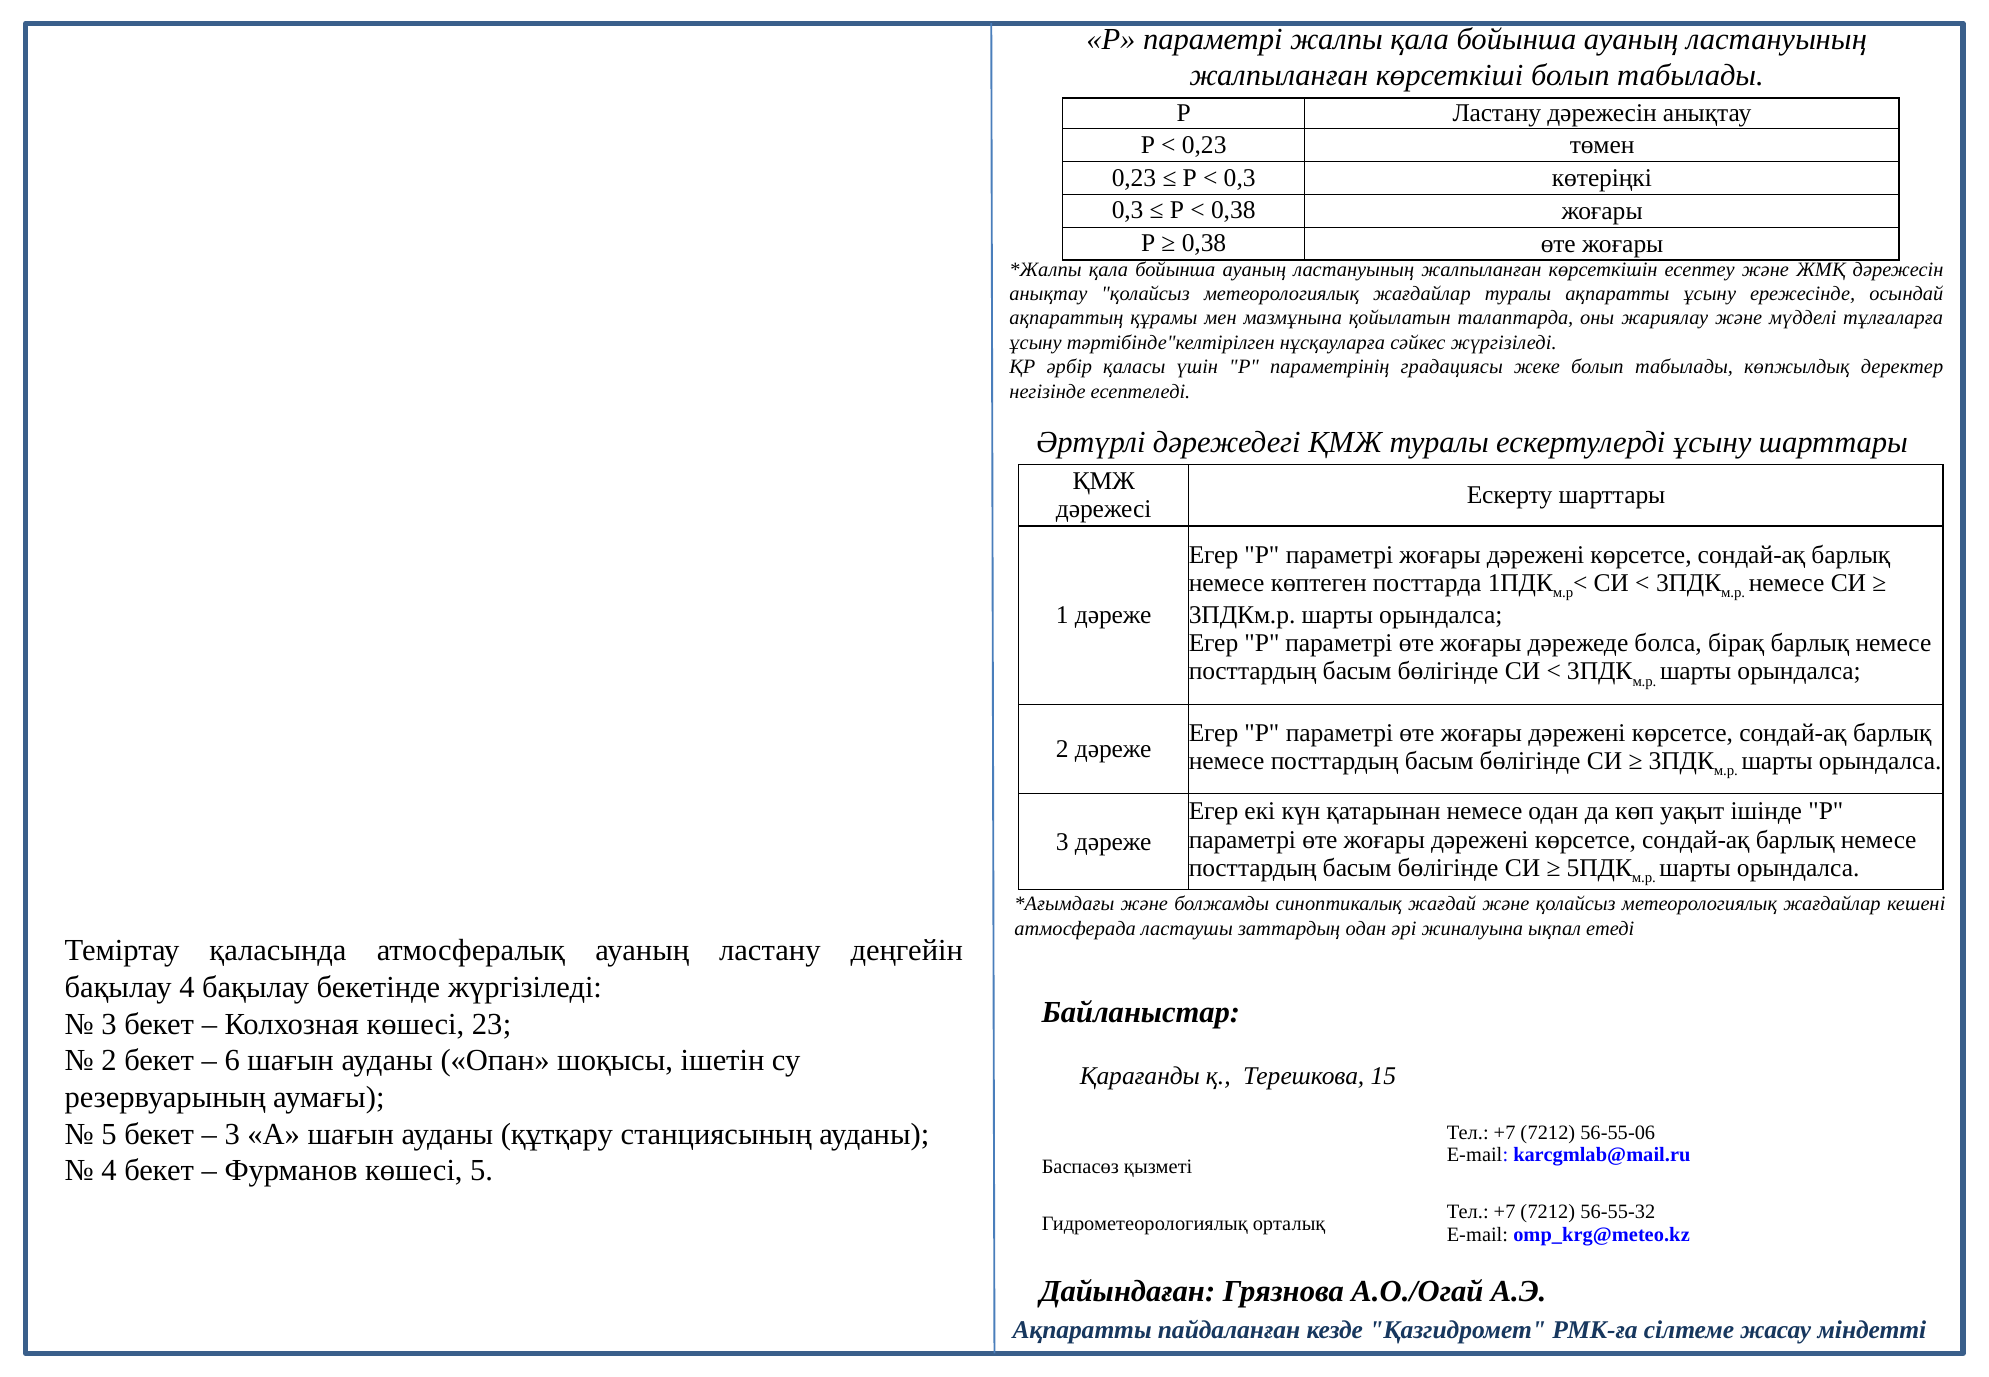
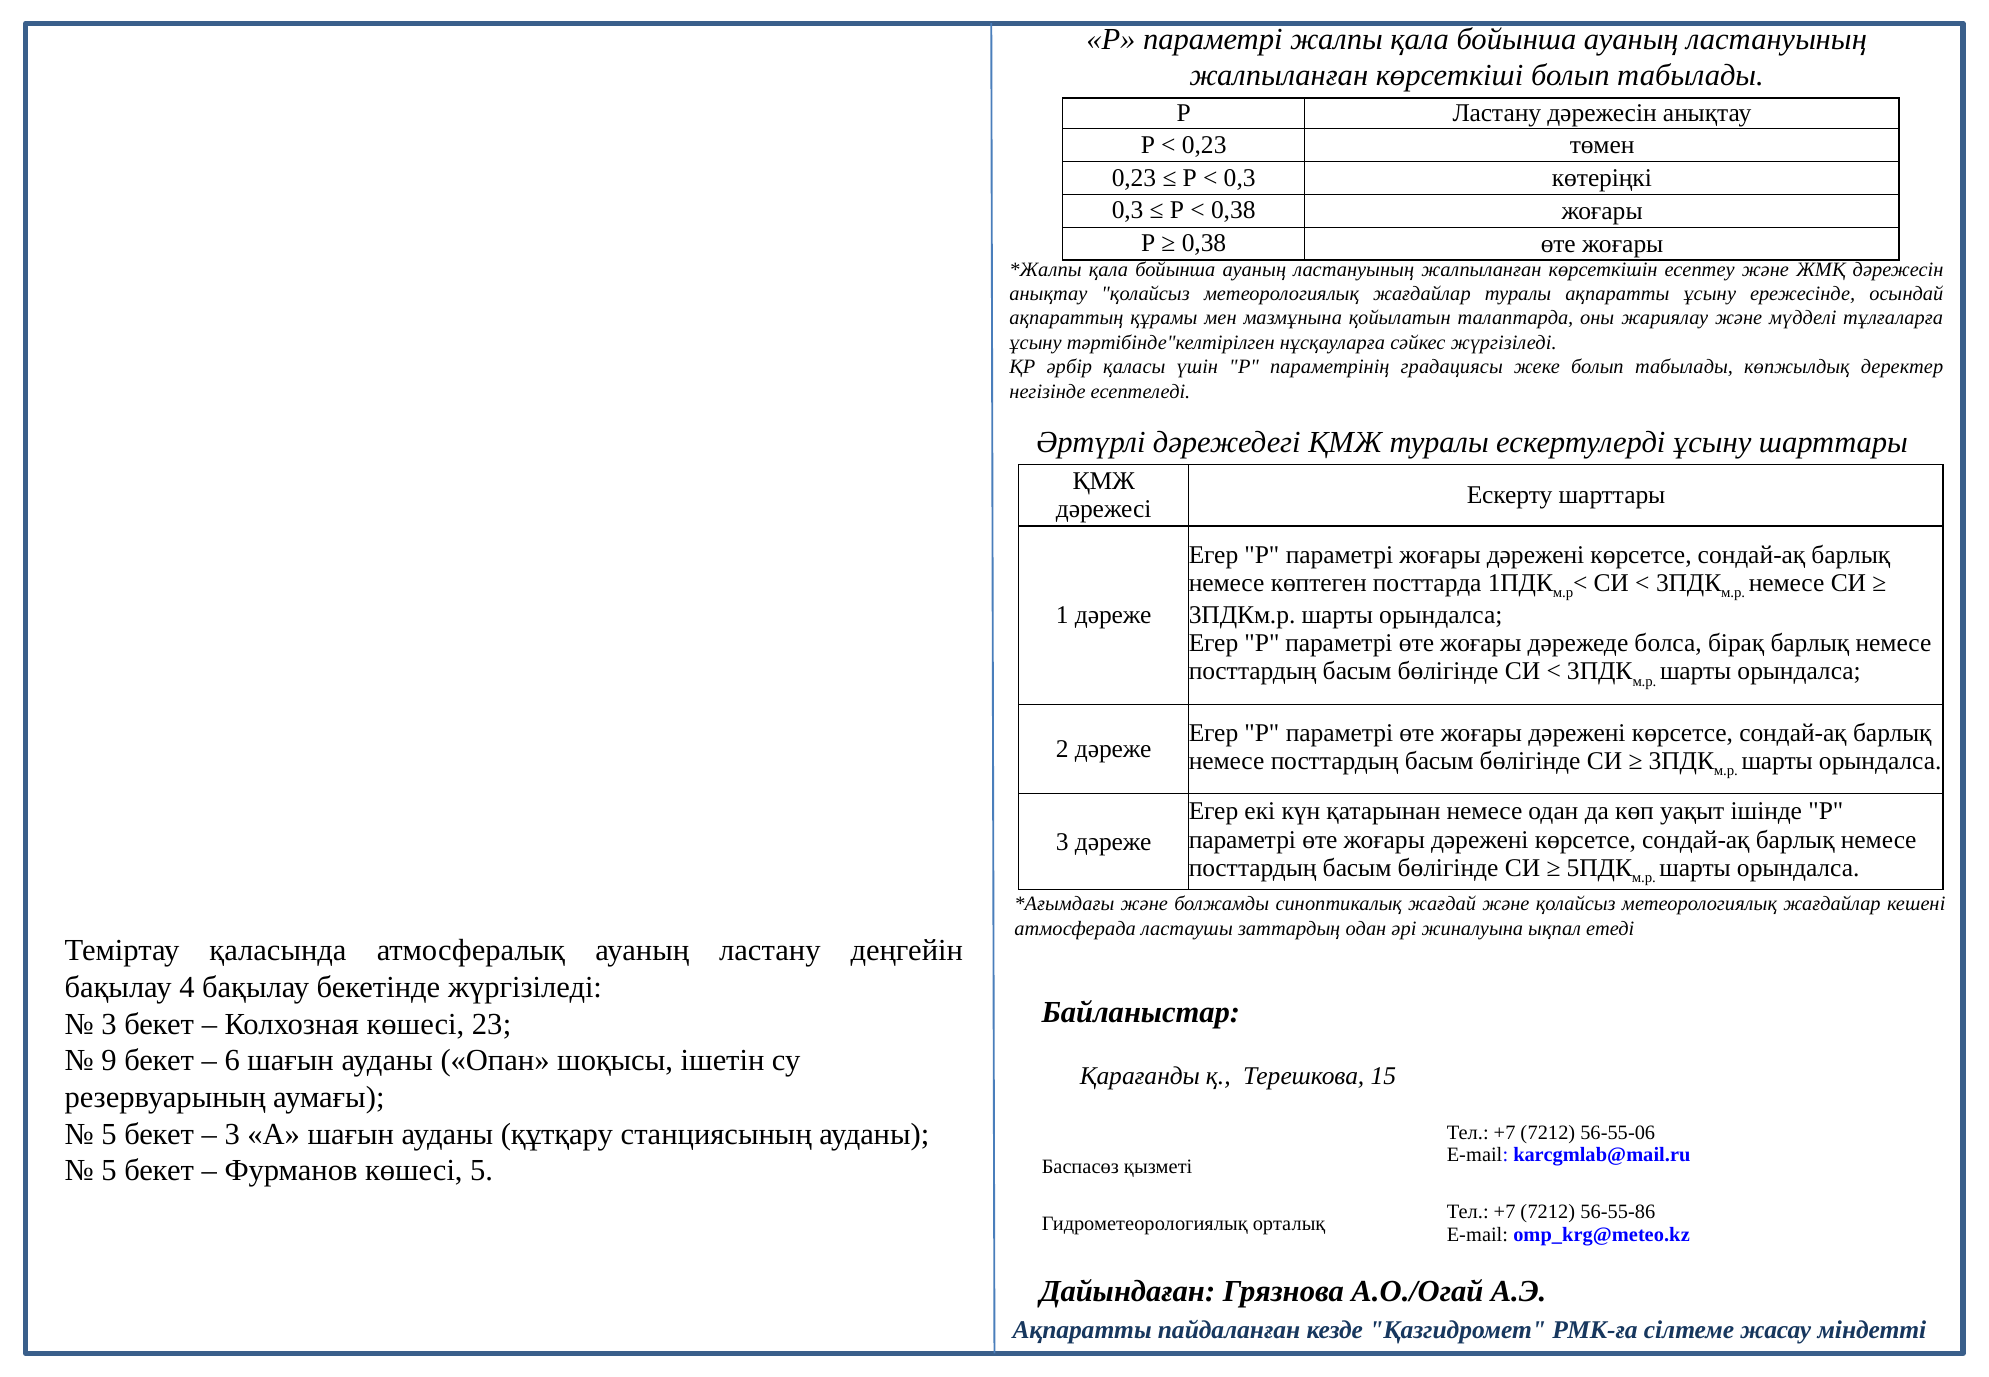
2: 2 -> 9 (109, 1061)
4: 4 -> 5 (109, 1171)
56-55-32: 56-55-32 -> 56-55-86 (1618, 1212)
